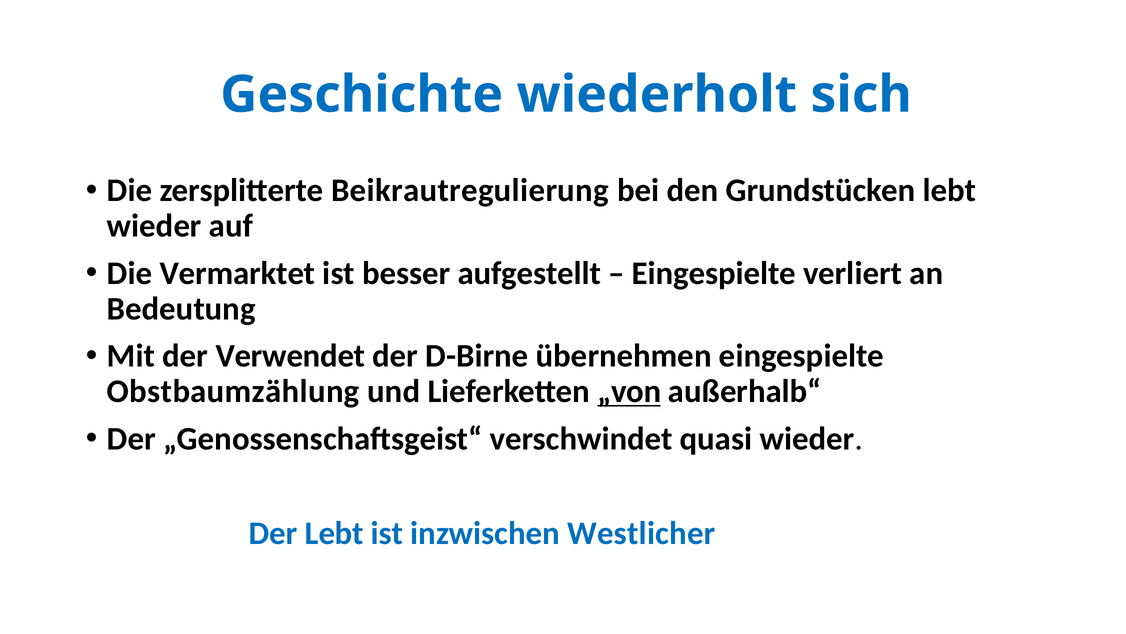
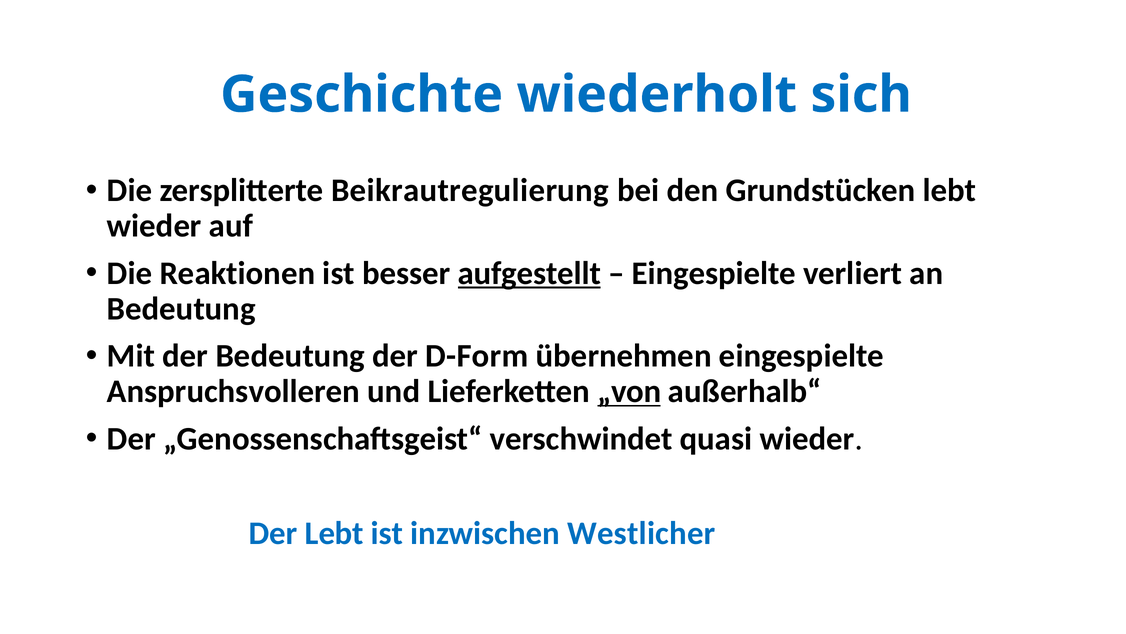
Vermarktet: Vermarktet -> Reaktionen (237, 273)
aufgestellt underline: none -> present (529, 273)
der Verwendet: Verwendet -> Bedeutung (290, 356)
D-Birne: D-Birne -> D-Form (477, 356)
Obstbaumzählung: Obstbaumzählung -> Anspruchsvolleren (233, 391)
